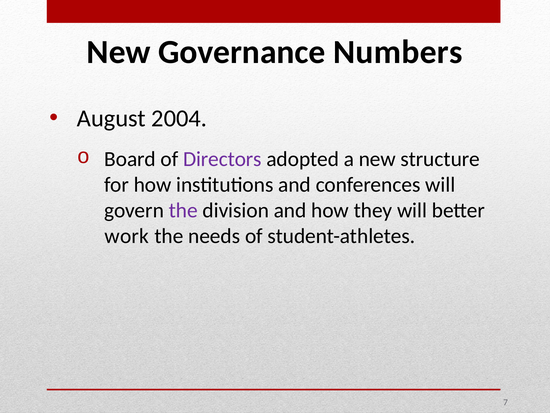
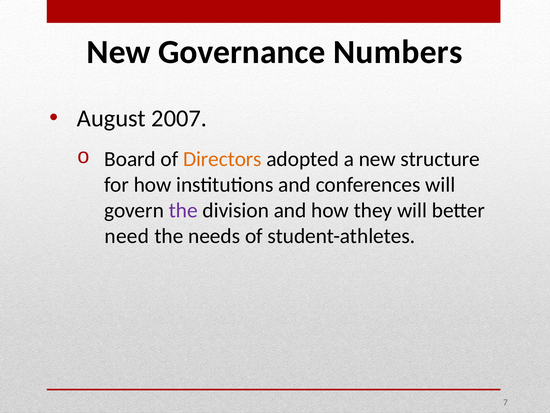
2004: 2004 -> 2007 (179, 118)
Directors colour: purple -> orange (222, 159)
work: work -> need (127, 236)
